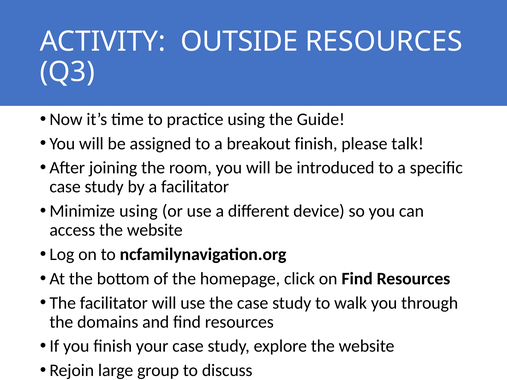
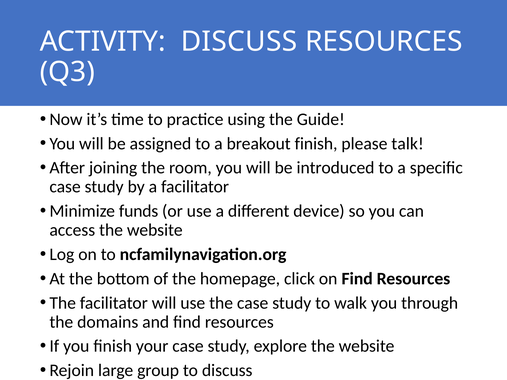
ACTIVITY OUTSIDE: OUTSIDE -> DISCUSS (239, 42)
Minimize using: using -> funds (139, 211)
